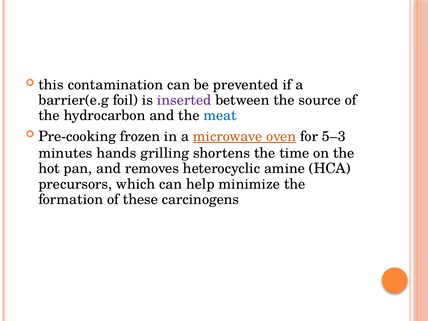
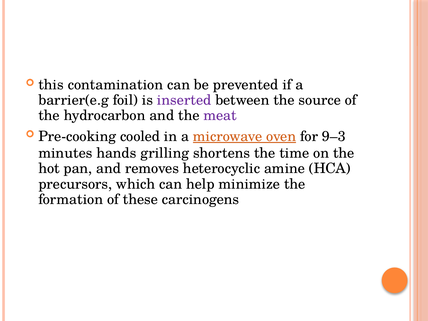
meat colour: blue -> purple (220, 115)
frozen: frozen -> cooled (140, 136)
5–3: 5–3 -> 9–3 (334, 136)
